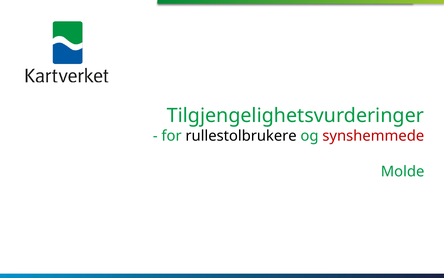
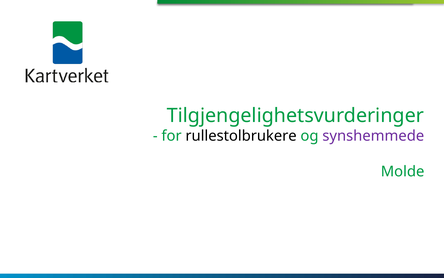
synshemmede colour: red -> purple (373, 136)
